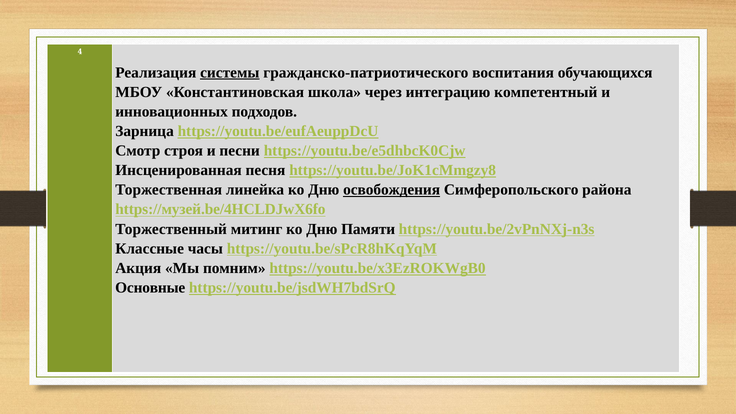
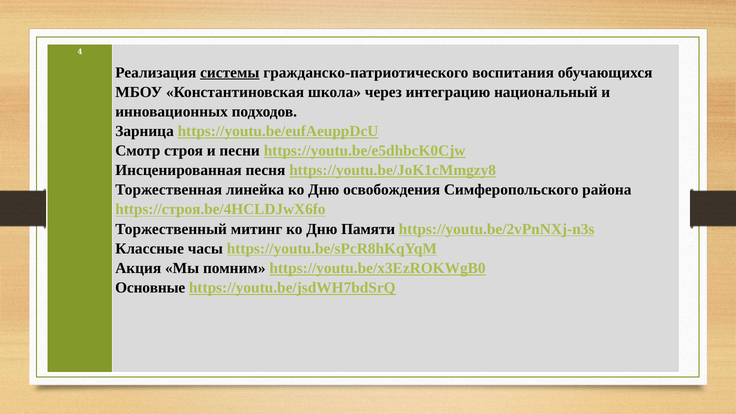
компетентный: компетентный -> национальный (546, 92)
освобождения underline: present -> none (392, 190)
https://музей.be/4HCLDJwX6fo: https://музей.be/4HCLDJwX6fo -> https://строя.be/4HCLDJwX6fo (220, 209)
